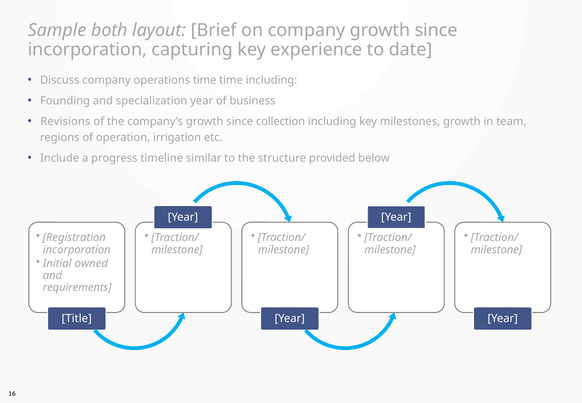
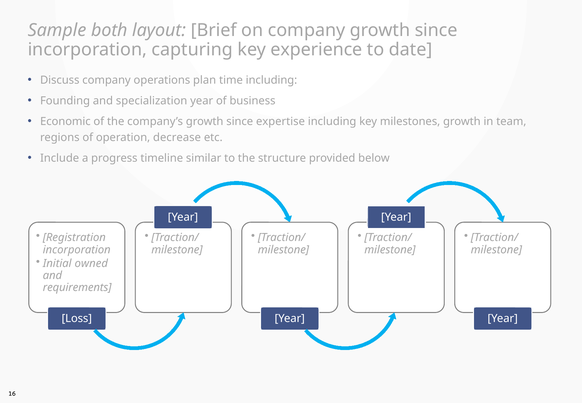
operations time: time -> plan (205, 80)
Revisions: Revisions -> Economic (65, 121)
collection: collection -> expertise (280, 121)
irrigation: irrigation -> decrease (177, 137)
Title: Title -> Loss (77, 318)
